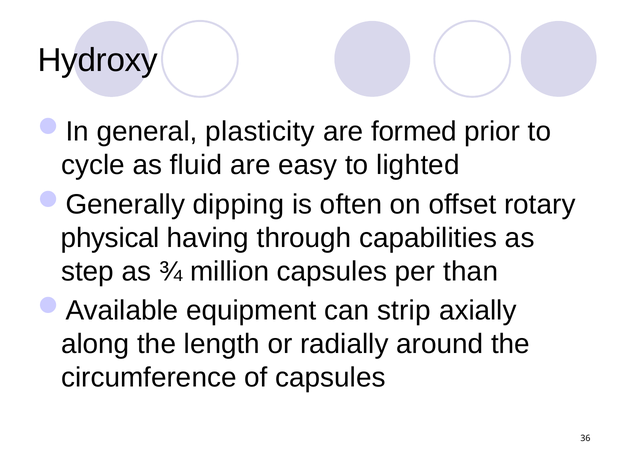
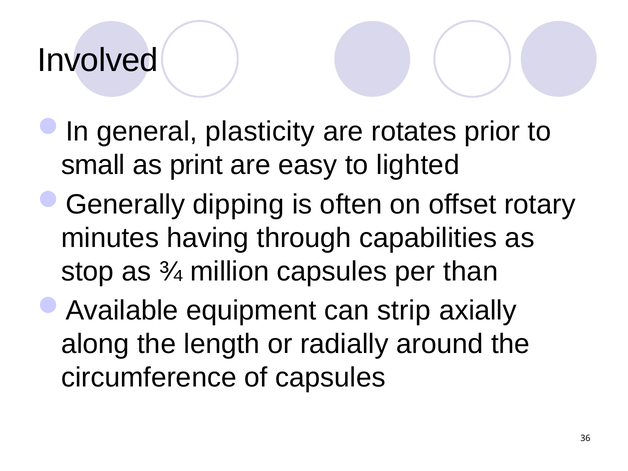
Hydroxy: Hydroxy -> Involved (98, 60)
formed: formed -> rotates (414, 132)
cycle: cycle -> small (93, 165)
fluid: fluid -> print (196, 165)
physical: physical -> minutes (110, 238)
step: step -> stop (88, 271)
